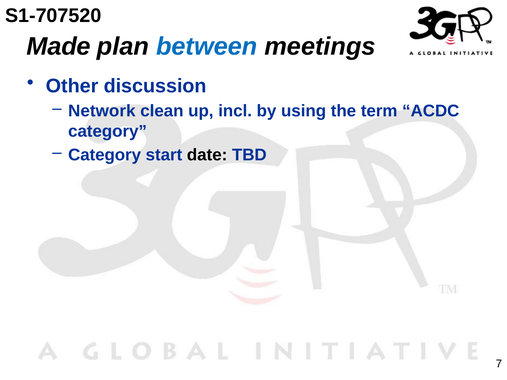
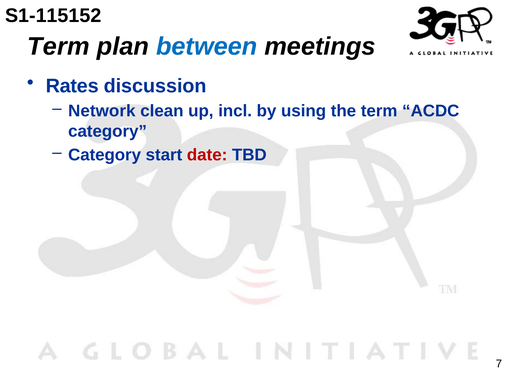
S1-707520: S1-707520 -> S1-115152 (53, 16)
Made: Made -> Term (58, 46)
Other: Other -> Rates (72, 86)
date colour: black -> red (207, 155)
